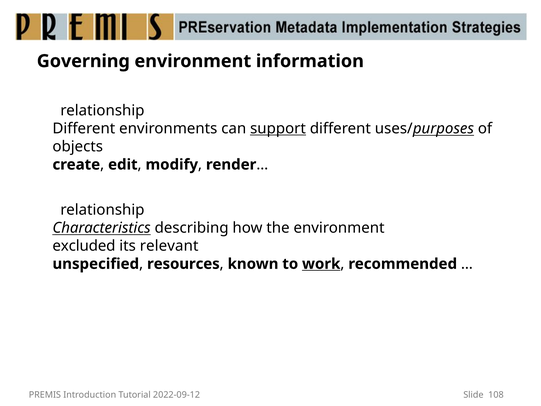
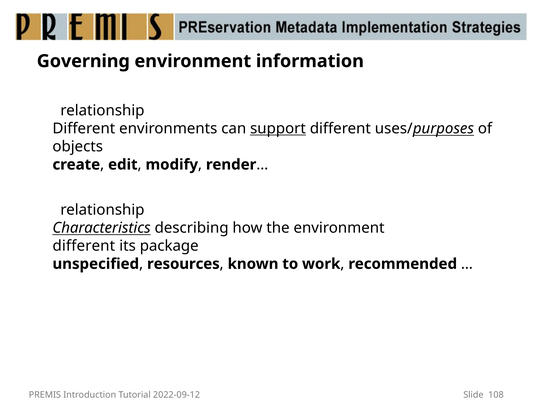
excluded: excluded -> different (84, 246)
relevant: relevant -> package (169, 246)
work underline: present -> none (321, 264)
